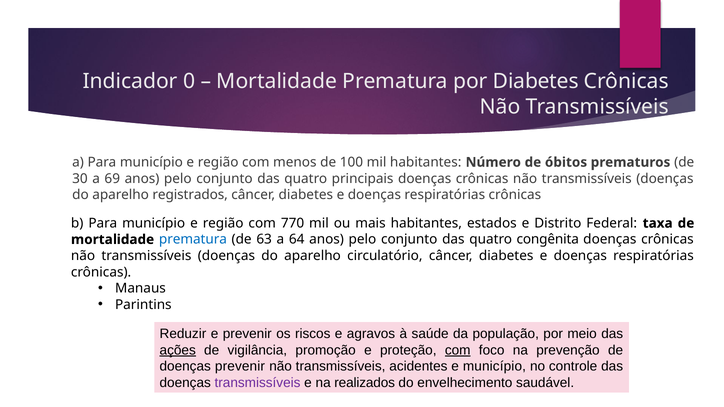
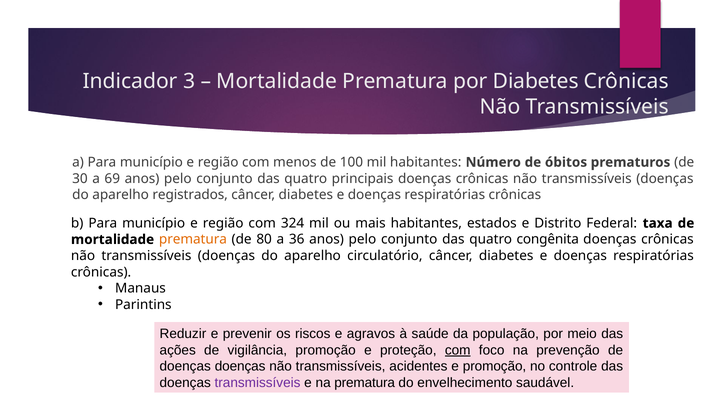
0: 0 -> 3 (189, 81)
770: 770 -> 324 (293, 223)
prematura colour: blue -> orange (193, 240)
63: 63 -> 80 (264, 240)
64: 64 -> 36 (297, 240)
ações underline: present -> none (178, 350)
doenças prevenir: prevenir -> doenças (240, 367)
e município: município -> promoção (495, 367)
na realizados: realizados -> prematura (365, 383)
